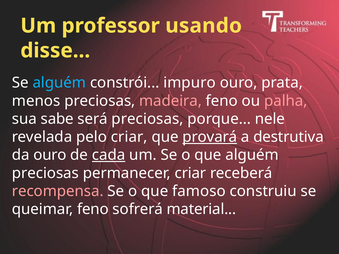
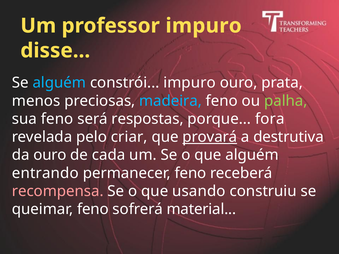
professor usando: usando -> impuro (204, 26)
madeira colour: pink -> light blue (170, 101)
palha colour: pink -> light green (286, 101)
sua sabe: sabe -> feno (57, 119)
será preciosas: preciosas -> respostas (148, 119)
nele: nele -> fora (270, 119)
cada underline: present -> none (109, 155)
preciosas: preciosas -> entrando (45, 173)
permanecer criar: criar -> feno (190, 173)
famoso: famoso -> usando (199, 191)
